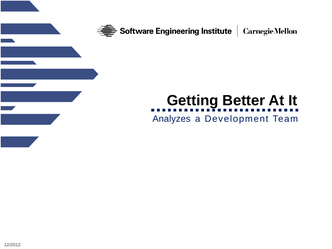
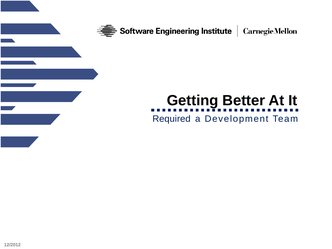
Analyzes: Analyzes -> Required (171, 119)
